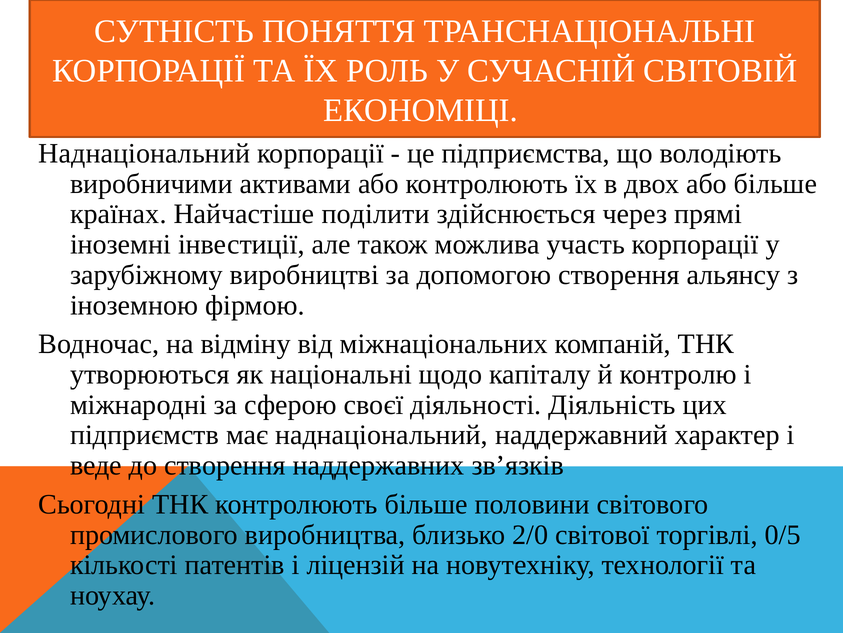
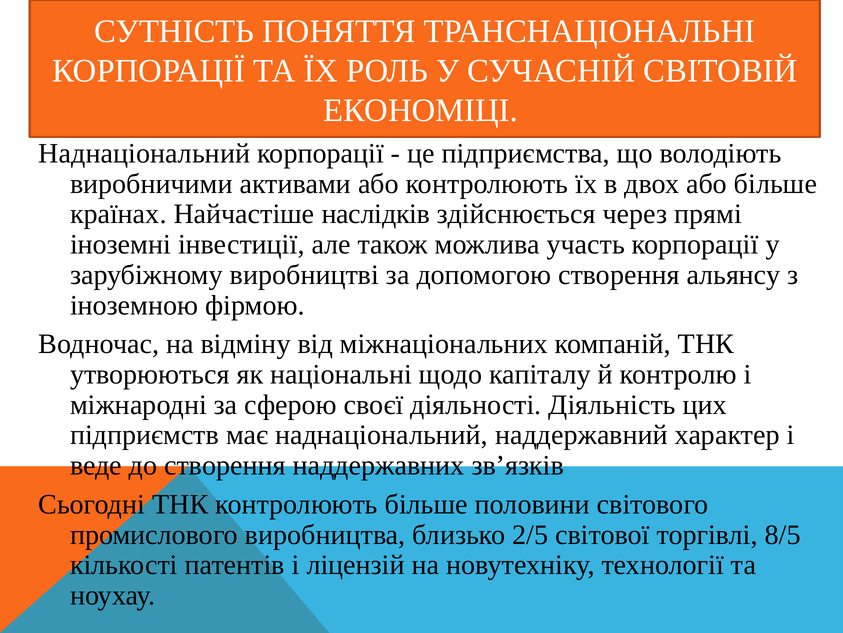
поділити: поділити -> наслідків (376, 214)
2/0: 2/0 -> 2/5 (530, 534)
0/5: 0/5 -> 8/5 (783, 534)
